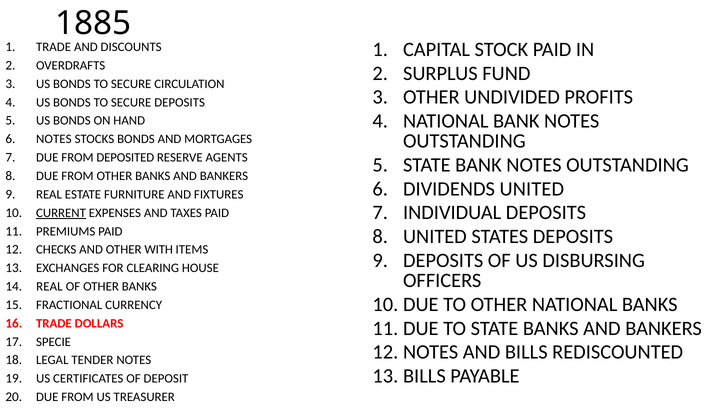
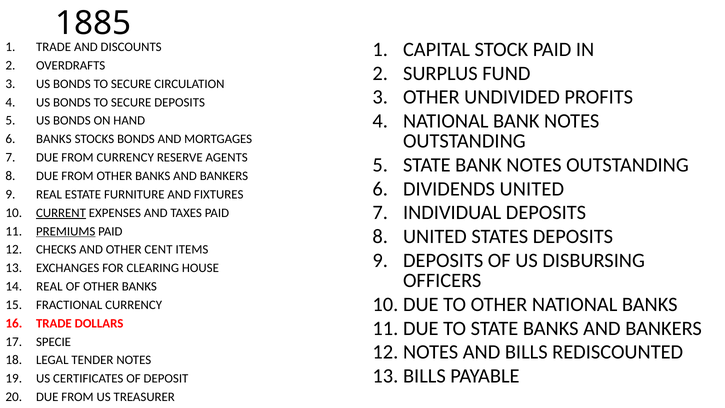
NOTES: NOTES -> BANKS (54, 139)
FROM DEPOSITED: DEPOSITED -> CURRENCY (125, 158)
PREMIUMS underline: none -> present (66, 231)
WITH: WITH -> CENT (159, 250)
